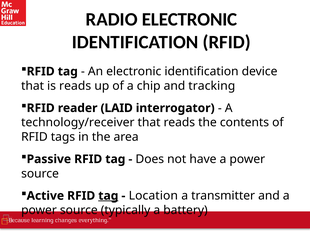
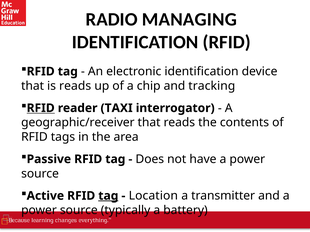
RADIO ELECTRONIC: ELECTRONIC -> MANAGING (189, 19)
RFID underline: none -> present (41, 108)
LAID: LAID -> TAXI (117, 108)
technology/receiver: technology/receiver -> geographic/receiver (78, 123)
